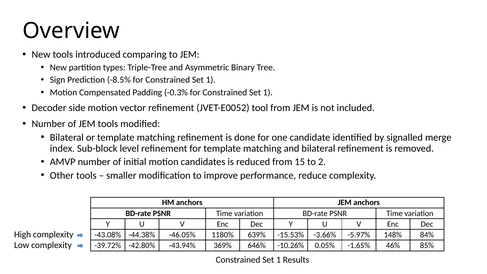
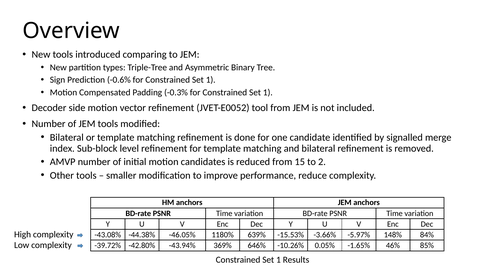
-8.5%: -8.5% -> -0.6% (119, 80)
